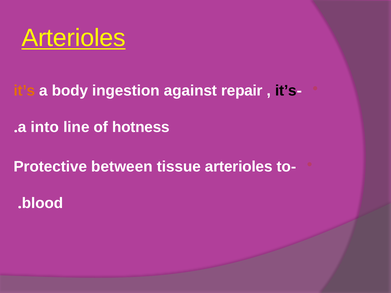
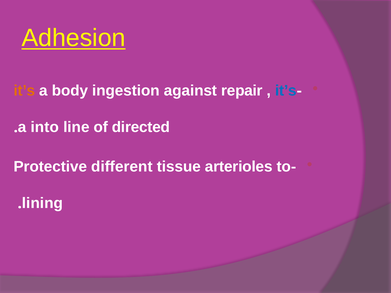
Arterioles: Arterioles -> Adhesion (74, 38)
it’s colour: black -> blue (286, 91)
hotness: hotness -> directed (141, 127)
between: between -> different (122, 167)
blood: blood -> lining (42, 203)
